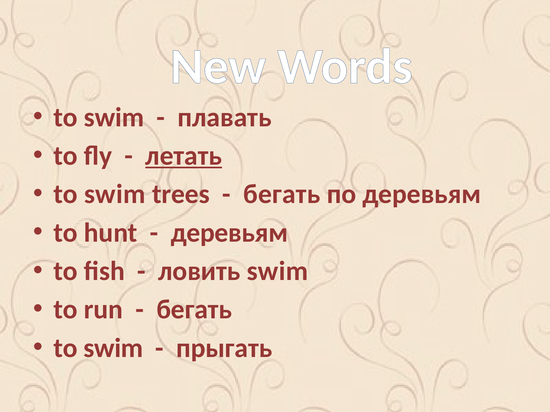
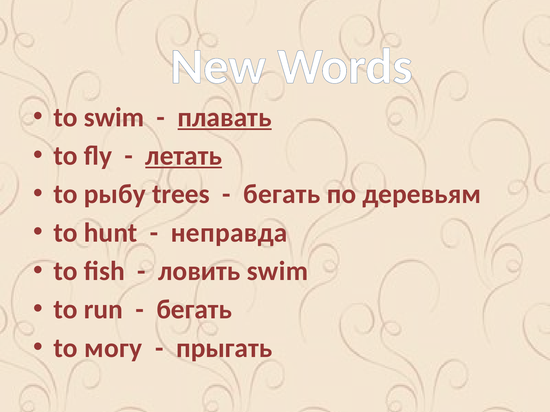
плавать underline: none -> present (225, 117)
swim: swim -> рыбу (115, 194)
деревьям: деревьям -> неправда (229, 233)
swim: swim -> могу (113, 348)
